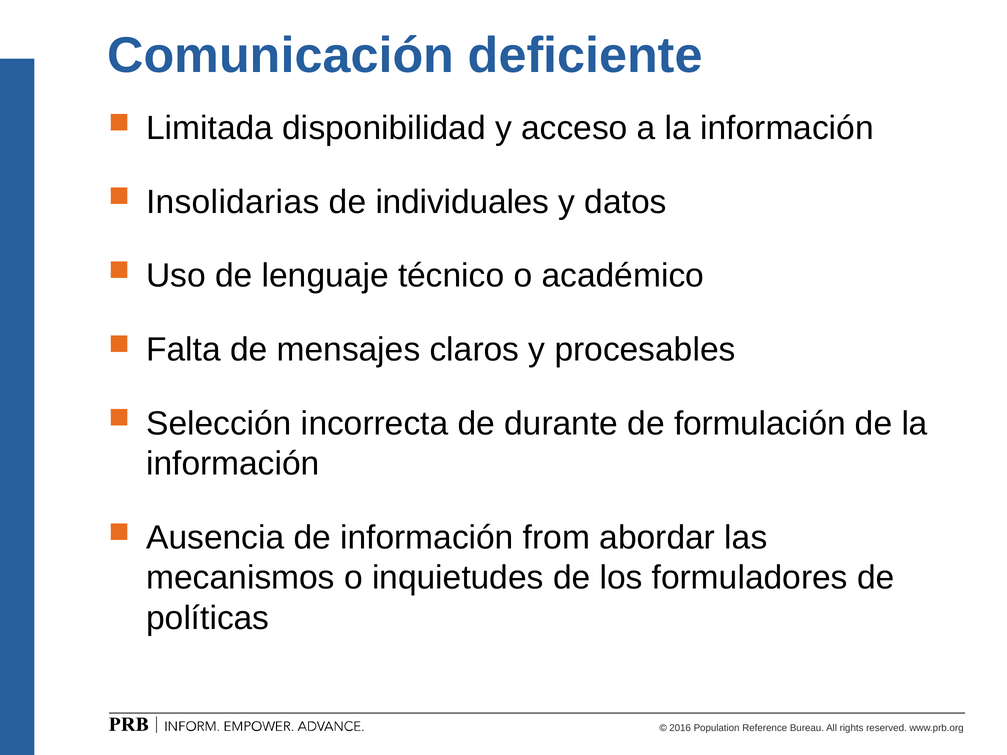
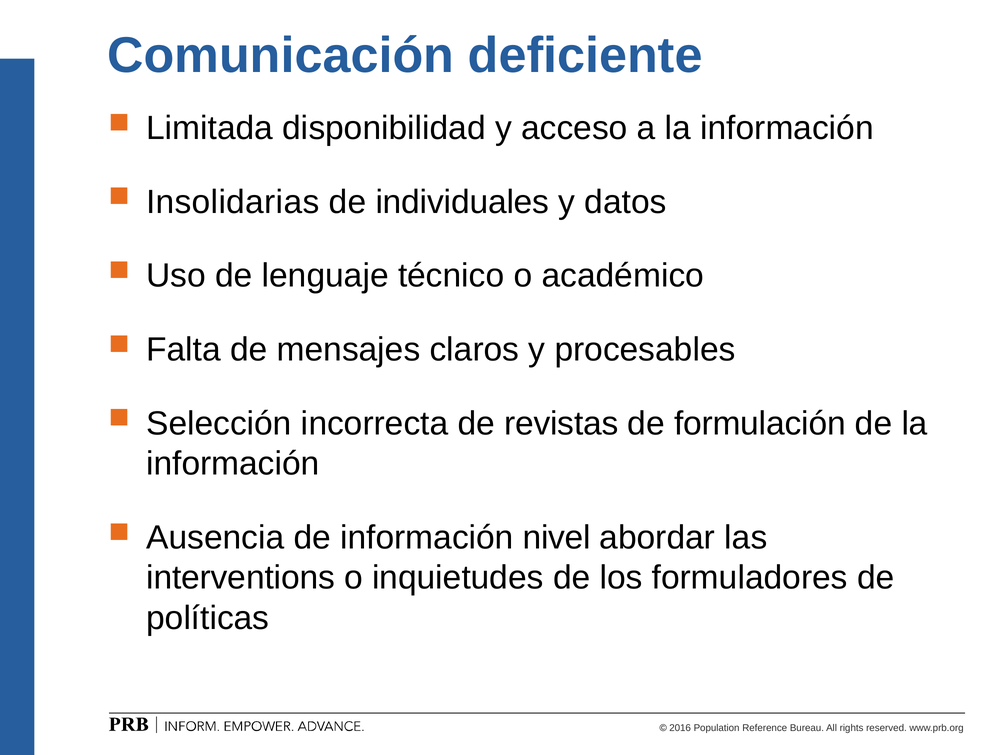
durante: durante -> revistas (561, 424)
from: from -> nivel (557, 538)
mecanismos: mecanismos -> interventions (241, 578)
